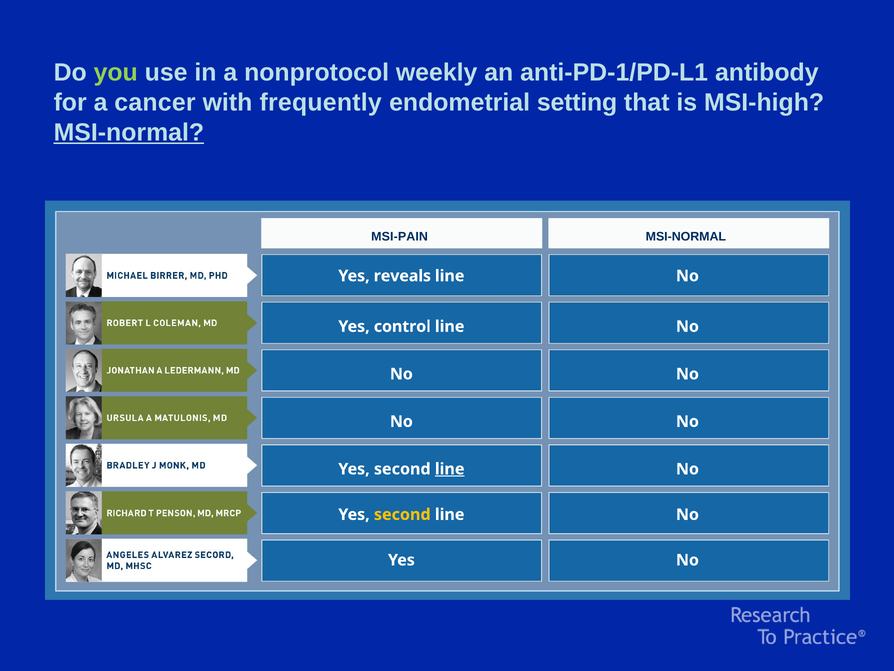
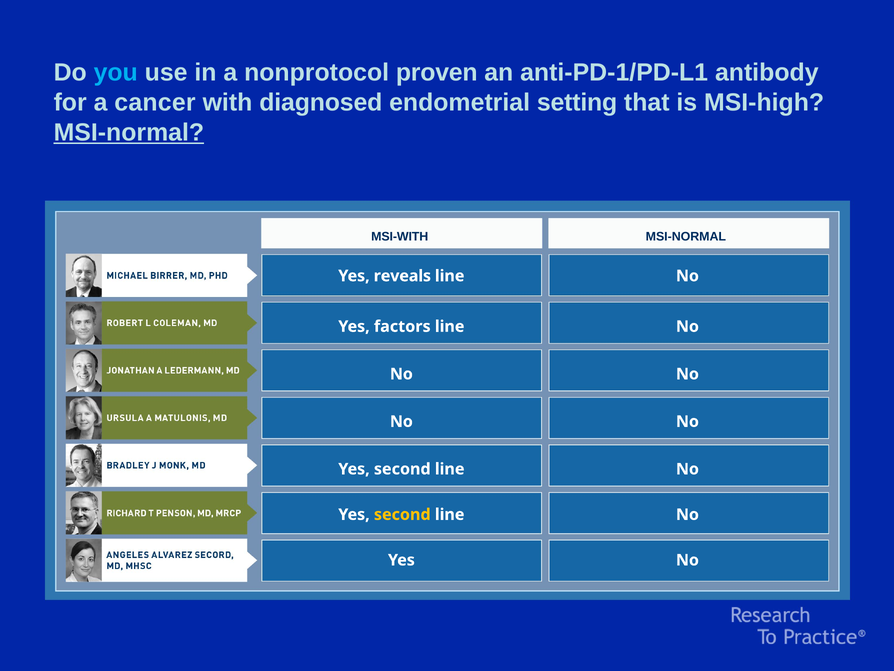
you colour: light green -> light blue (116, 73)
weekly: weekly -> proven (437, 73)
frequently: frequently -> diagnosed (321, 102)
MSI-PAIN: MSI-PAIN -> MSI-WITH (400, 236)
control: control -> factors (402, 326)
line underline: present -> none (450, 469)
